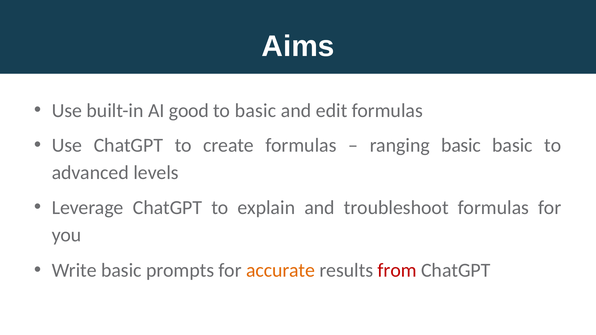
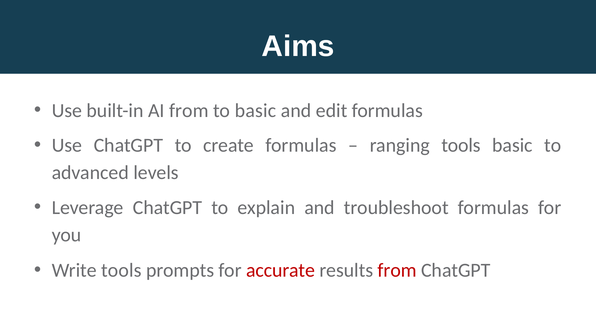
AI good: good -> from (189, 111)
ranging basic: basic -> tools (461, 145)
Write basic: basic -> tools (121, 270)
accurate colour: orange -> red (281, 270)
